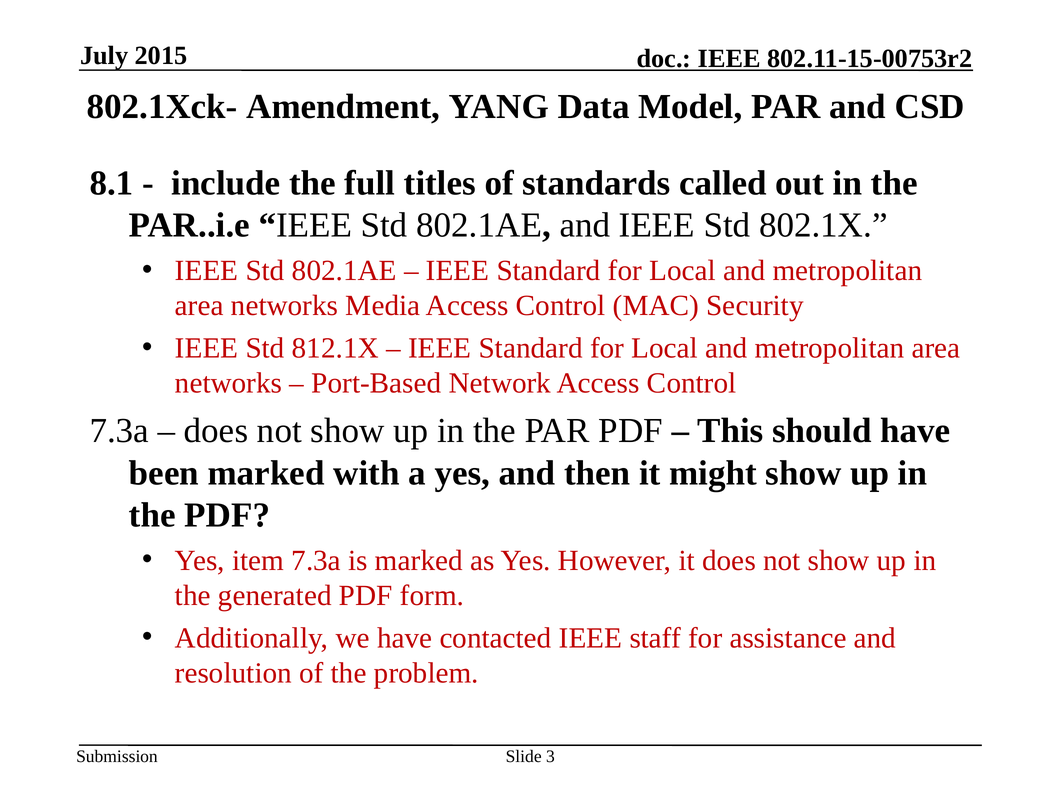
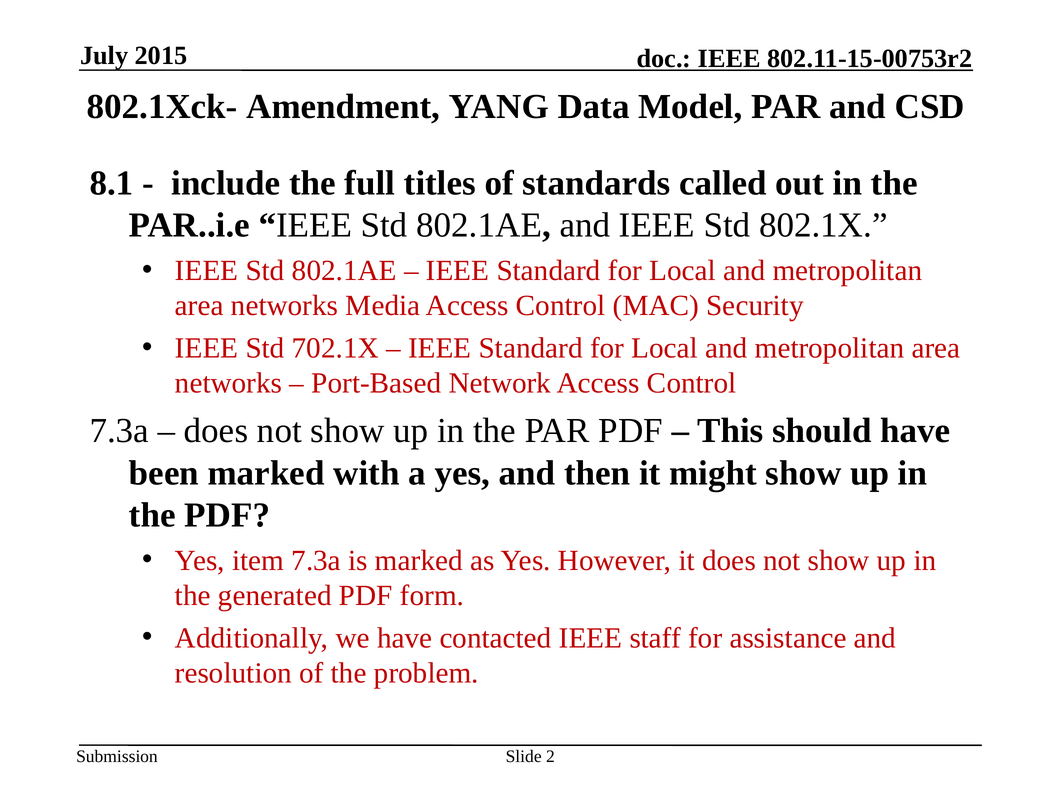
812.1X: 812.1X -> 702.1X (335, 348)
3: 3 -> 2 (550, 757)
